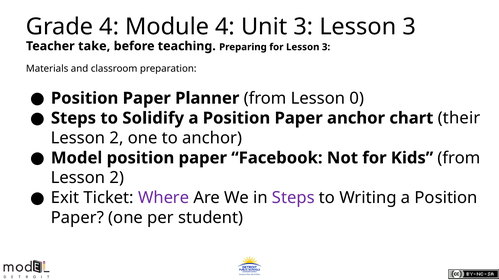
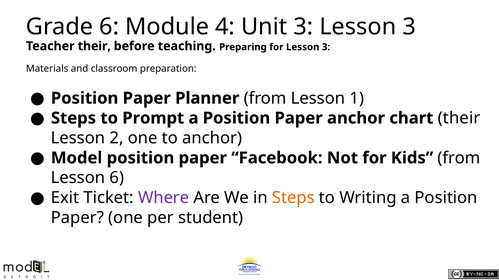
Grade 4: 4 -> 6 (109, 27)
Teacher take: take -> their (94, 46)
0: 0 -> 1 (357, 98)
Solidify: Solidify -> Prompt (153, 118)
2: 2 -> 6 (117, 178)
Steps colour: purple -> orange (293, 198)
